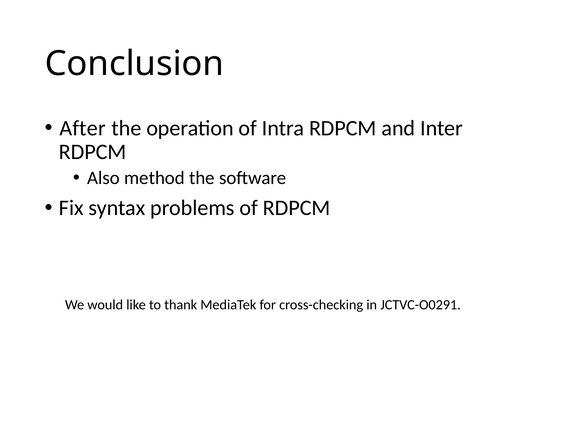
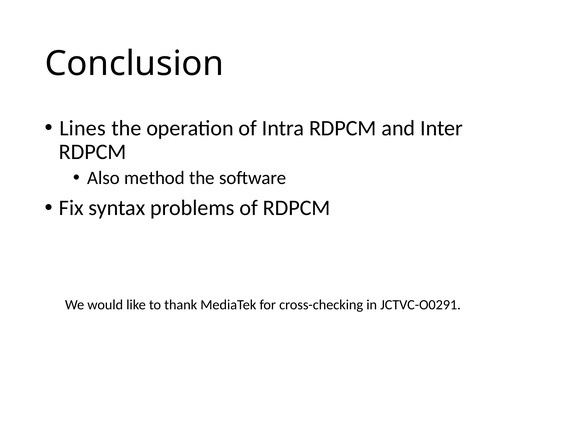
After: After -> Lines (83, 128)
